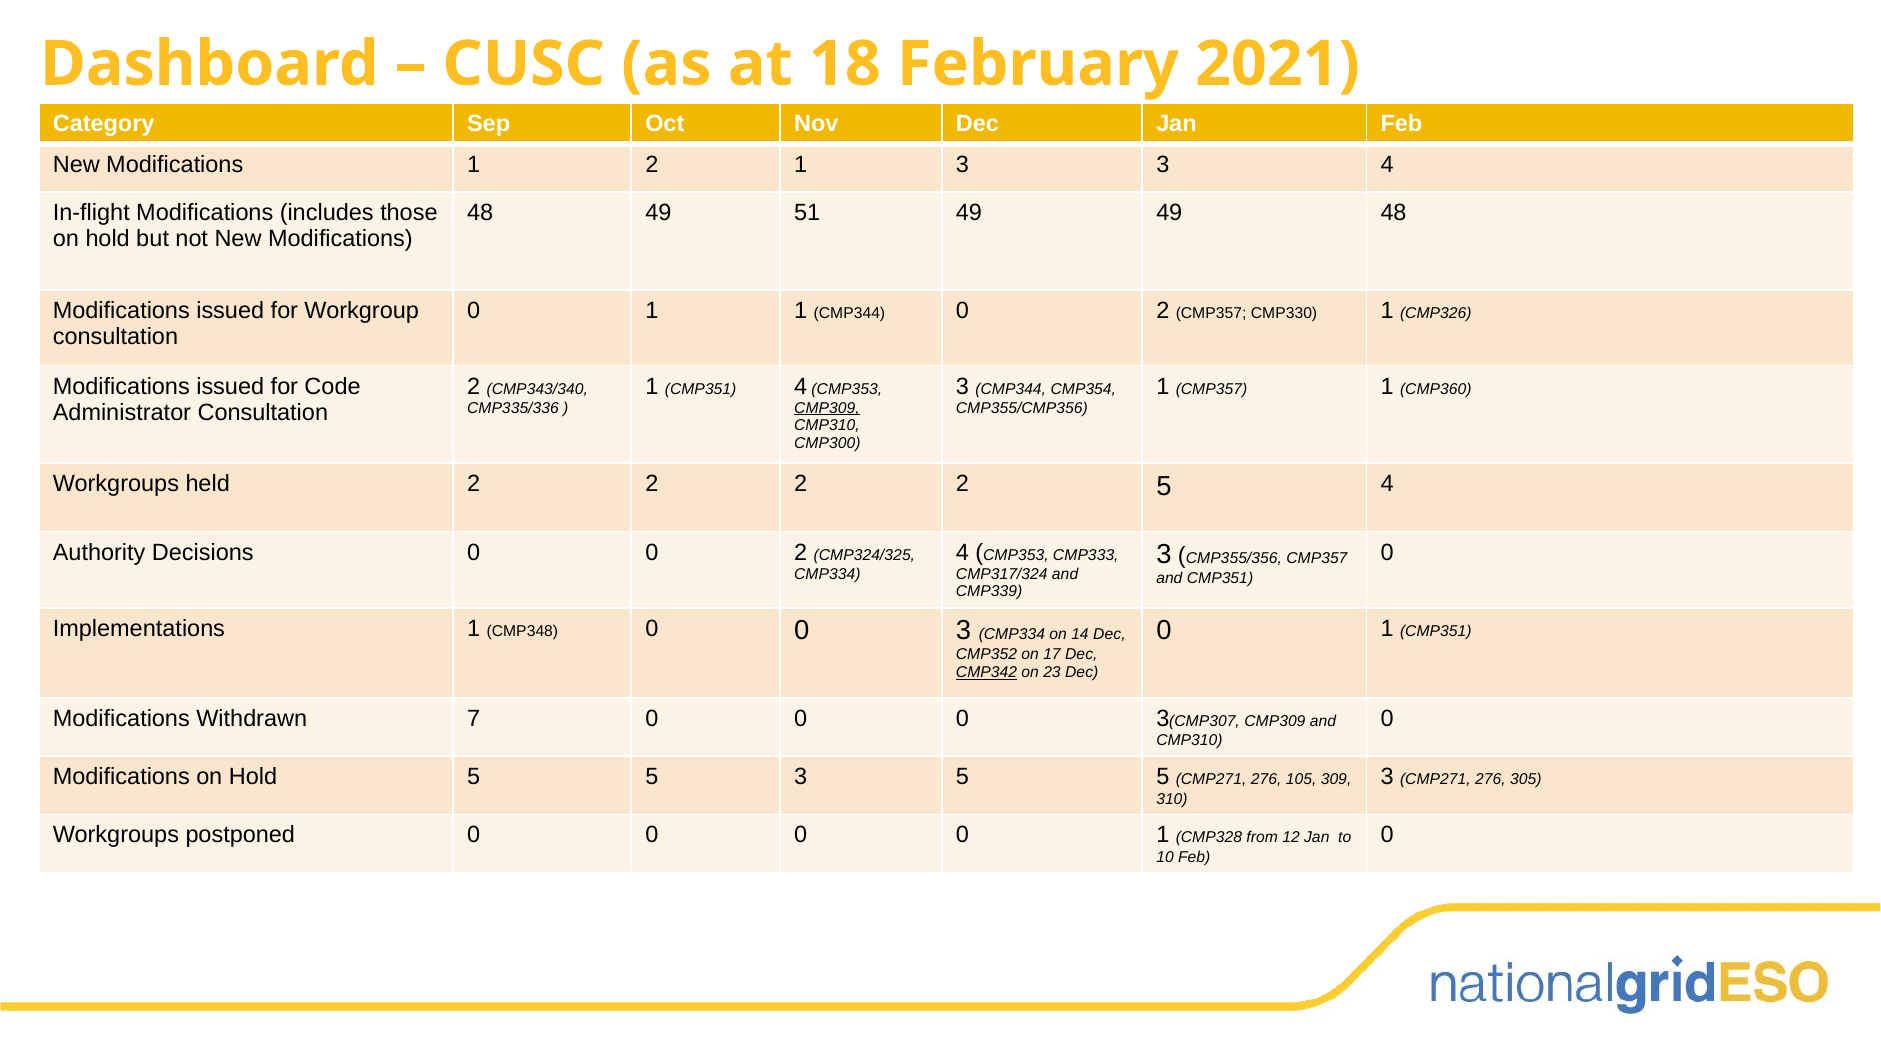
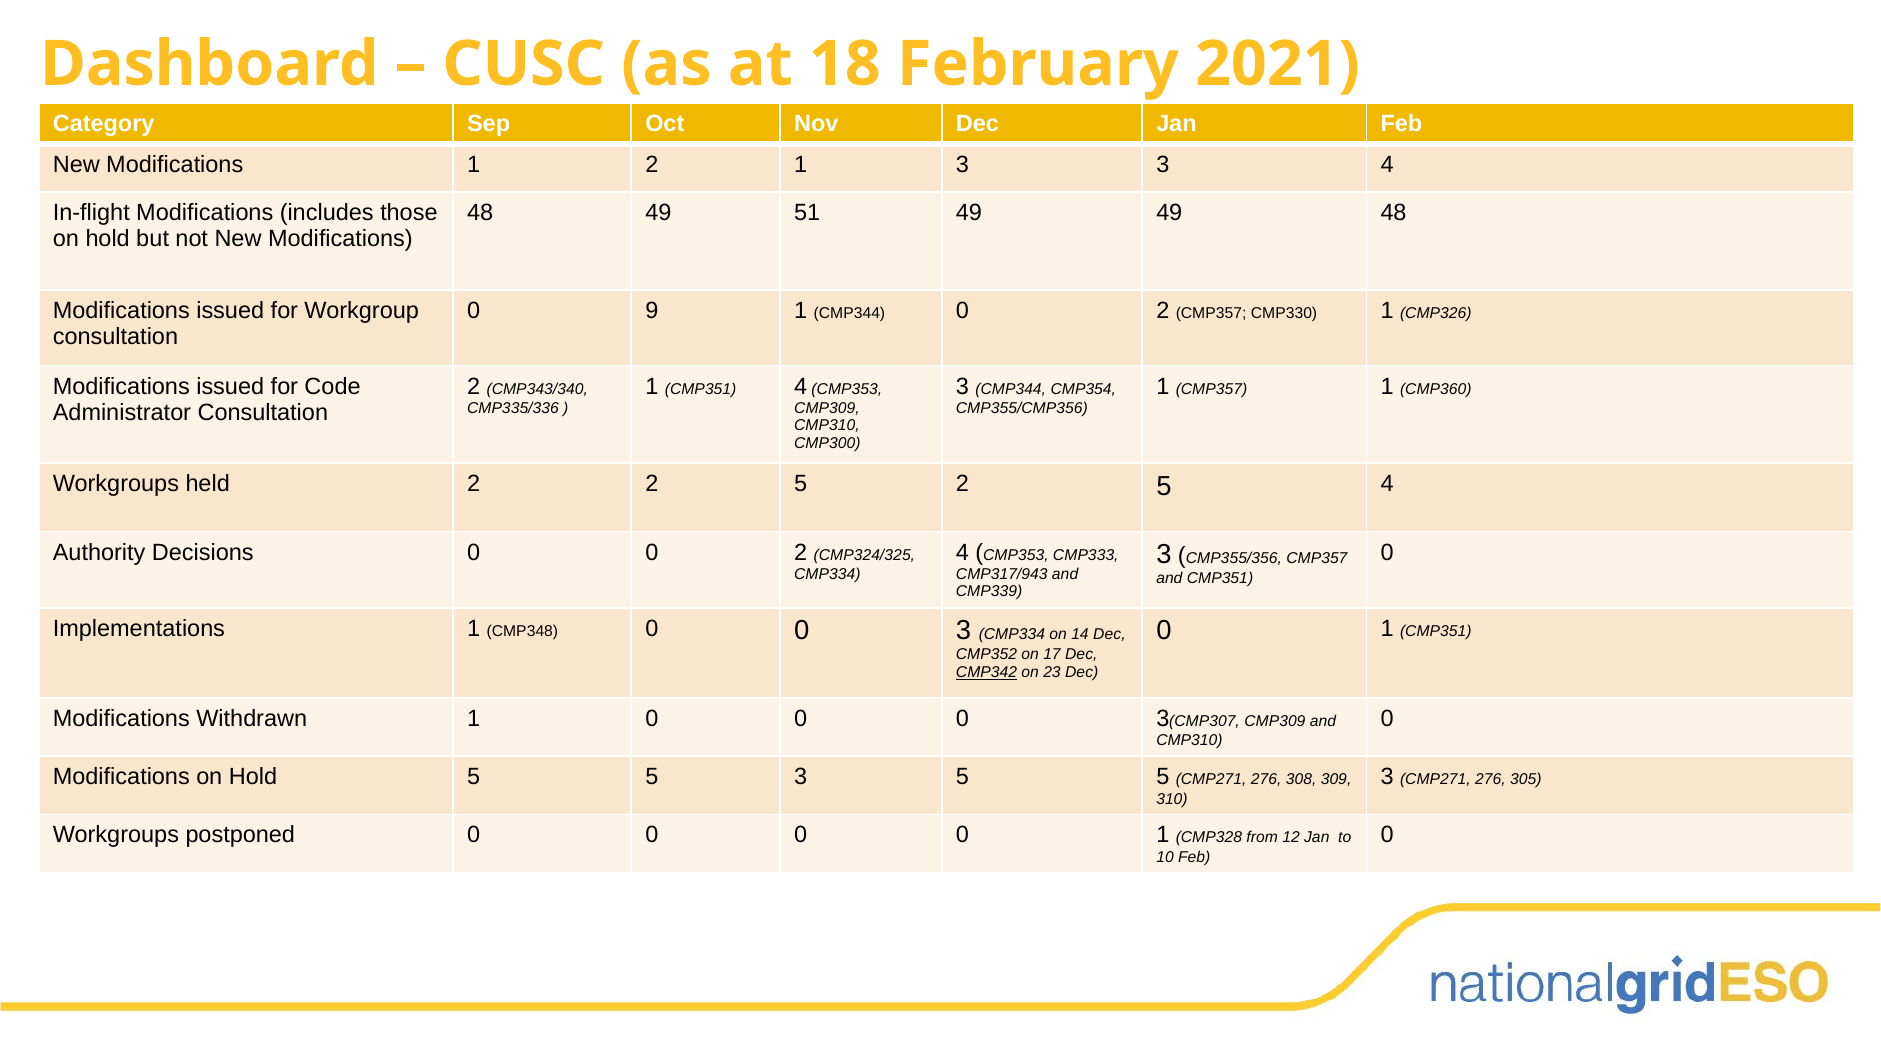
1: 1 -> 9 (652, 310)
CMP309 underline: present -> none (827, 408)
held 2 2 2: 2 -> 5 (801, 484)
CMP317/324: CMP317/324 -> CMP317/943 (1002, 574)
Withdrawn 7: 7 -> 1 (474, 719)
105: 105 -> 308 (1301, 780)
